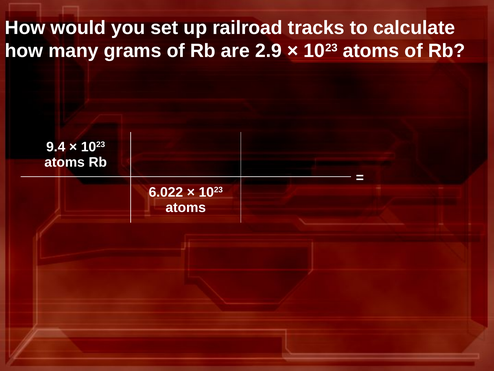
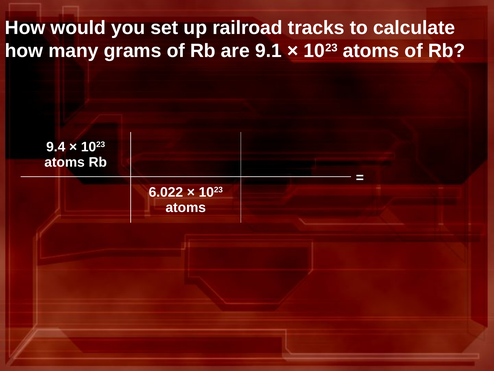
2.9: 2.9 -> 9.1 (268, 51)
